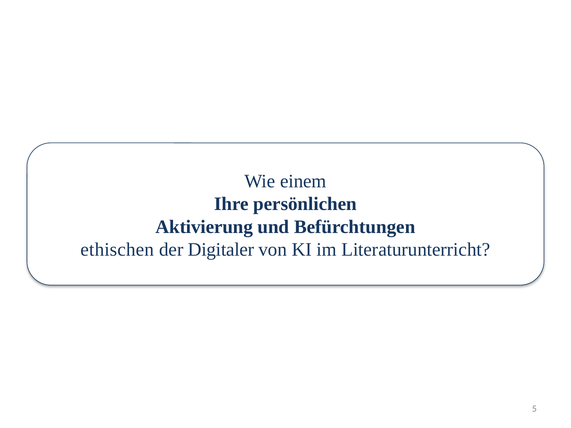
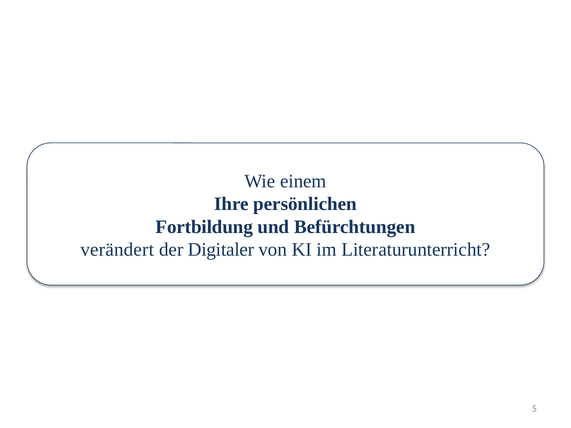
Aktivierung: Aktivierung -> Fortbildung (204, 227)
ethischen: ethischen -> verändert (117, 250)
